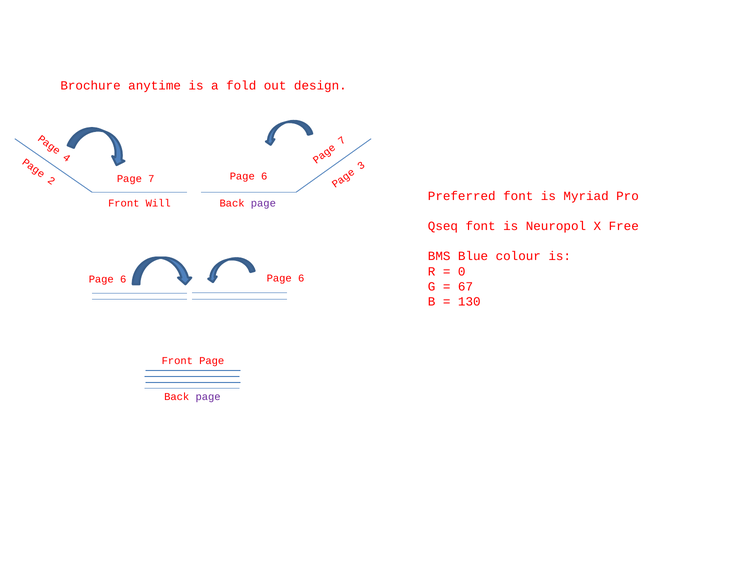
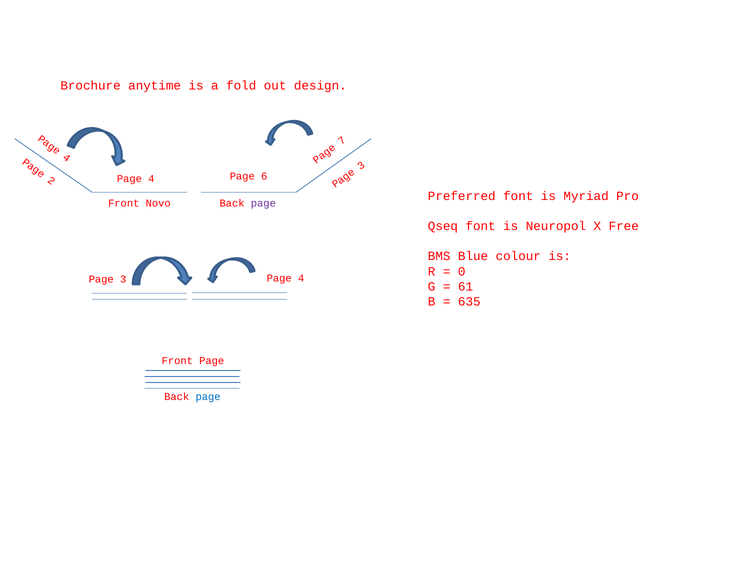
7: 7 -> 4 (151, 179)
Will: Will -> Novo (158, 203)
6: 6 -> 3 (123, 279)
6: 6 -> 4 (301, 278)
67: 67 -> 61 (466, 286)
130: 130 -> 635 (469, 301)
page colour: purple -> blue (208, 396)
